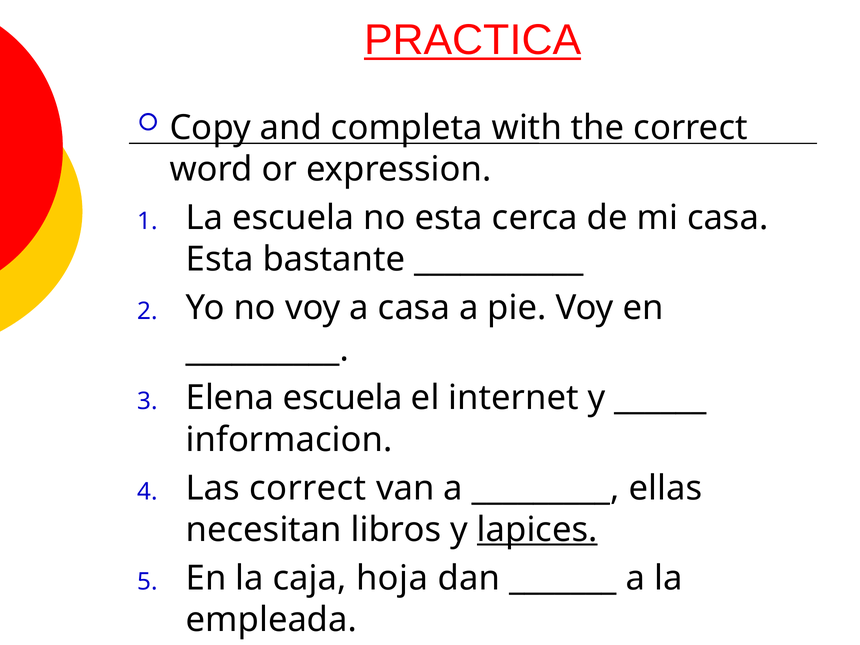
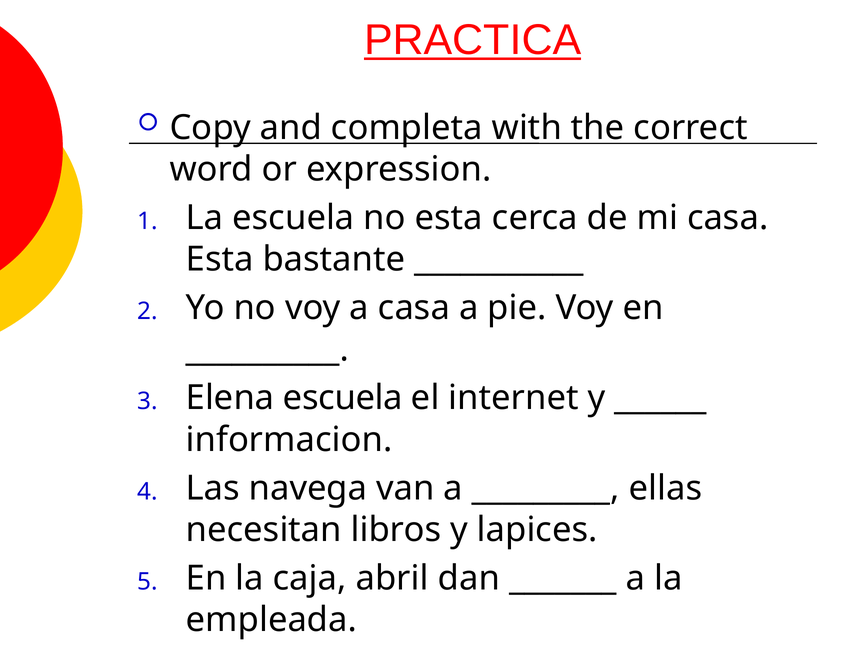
Las correct: correct -> navega (308, 488)
lapices underline: present -> none (537, 530)
hoja: hoja -> abril (392, 578)
